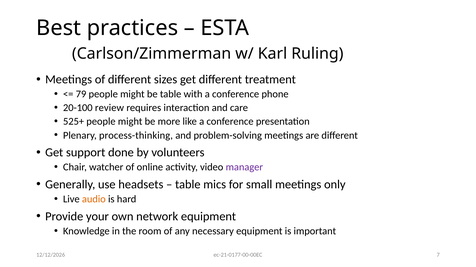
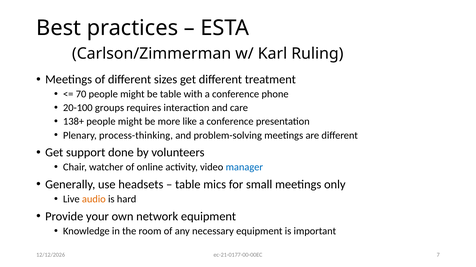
79: 79 -> 70 (81, 94)
review: review -> groups (110, 108)
525+: 525+ -> 138+ (74, 122)
manager colour: purple -> blue (244, 168)
